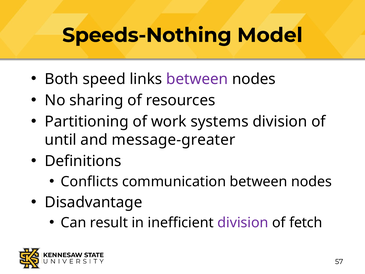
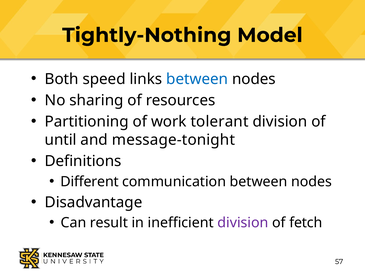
Speeds-Nothing: Speeds-Nothing -> Tightly-Nothing (147, 35)
between colour: purple -> blue (197, 79)
systems: systems -> tolerant (220, 122)
message-greater: message-greater -> message-tonight (173, 140)
Conflicts: Conflicts -> Different (90, 181)
